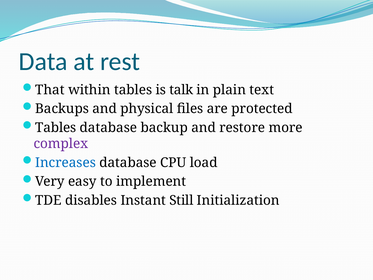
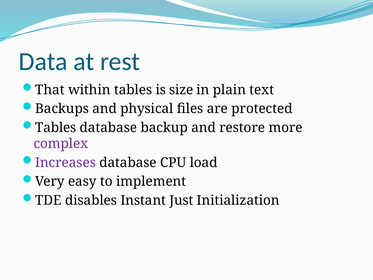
talk: talk -> size (181, 90)
Increases colour: blue -> purple (65, 162)
Still: Still -> Just (181, 200)
